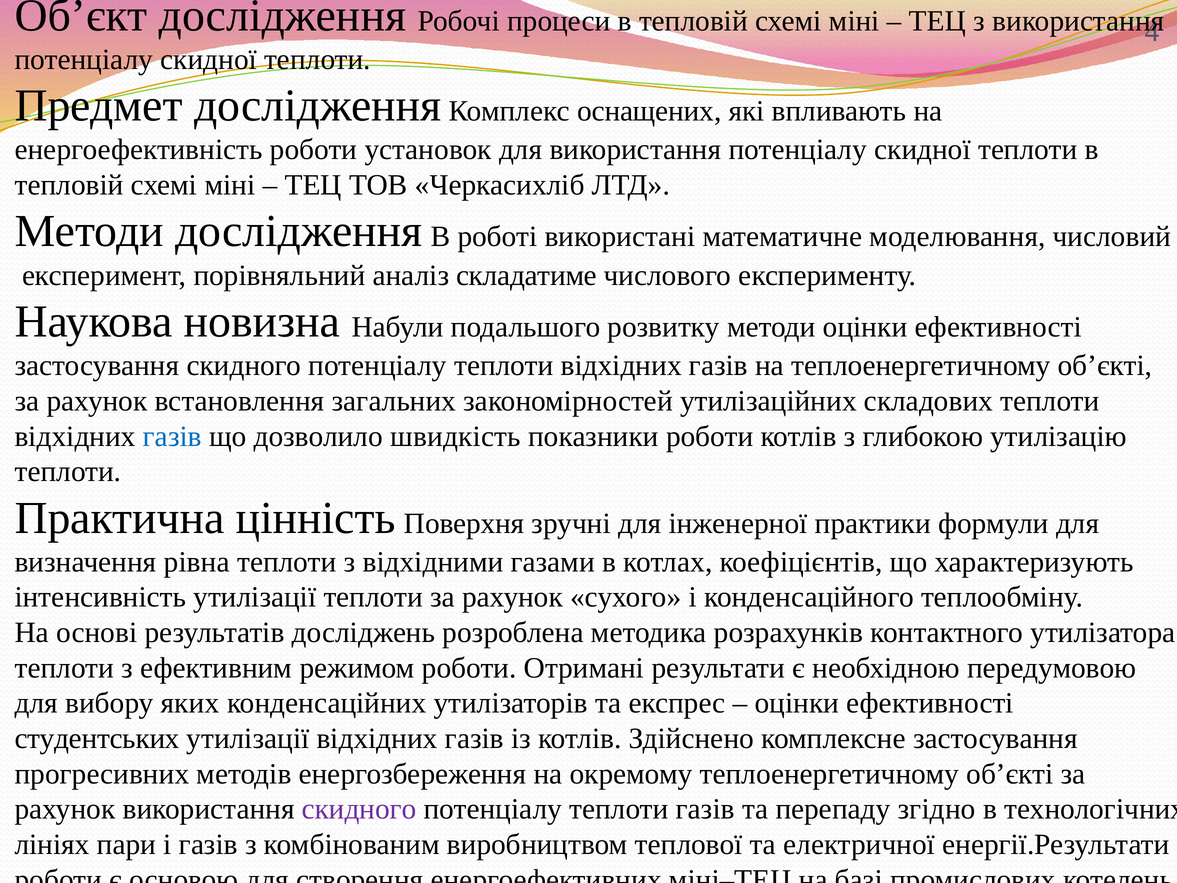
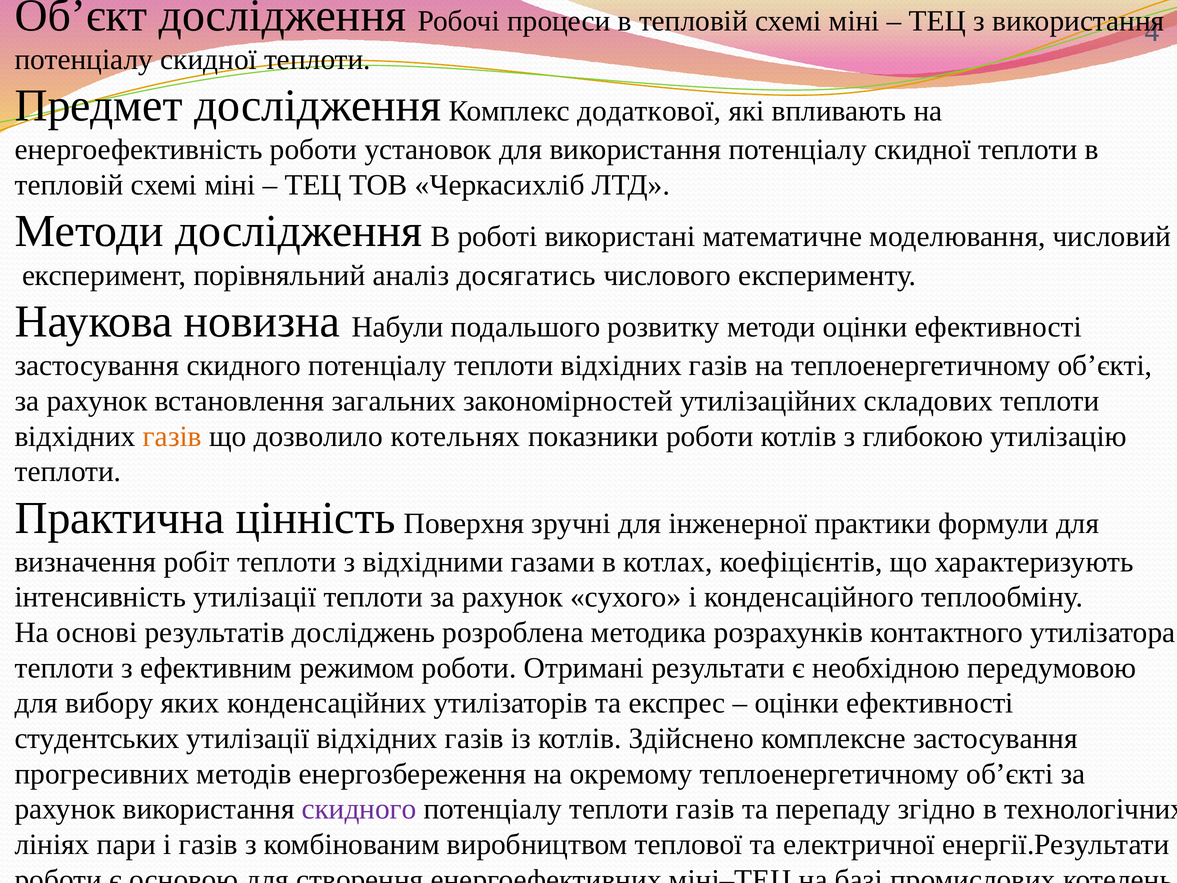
оснащених: оснащених -> додаткової (649, 111)
складатиме: складатиме -> досягатись (526, 275)
газів colour: blue -> orange (172, 436)
швидкість: швидкість -> котельнях (455, 436)
рівна: рівна -> робіт (197, 562)
